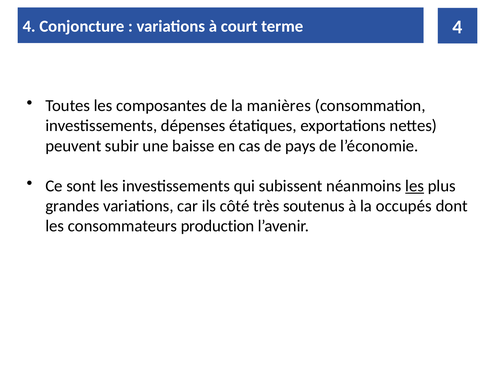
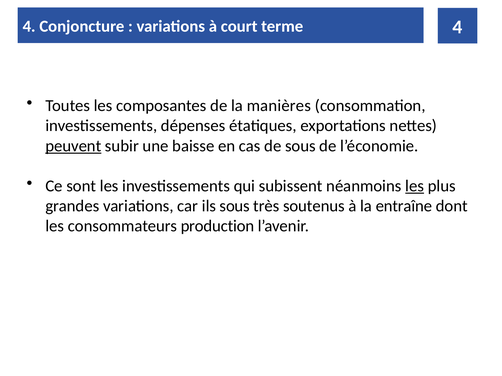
peuvent underline: none -> present (73, 146)
de pays: pays -> sous (300, 146)
ils côté: côté -> sous (235, 206)
occupés: occupés -> entraîne (404, 206)
